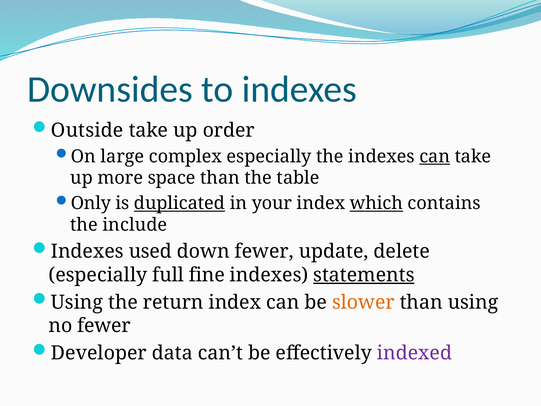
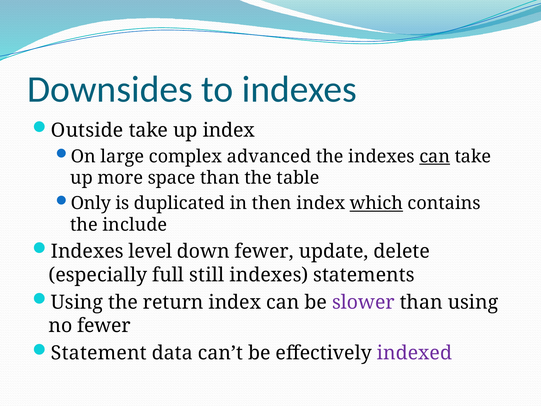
up order: order -> index (229, 130)
complex especially: especially -> advanced (269, 156)
duplicated underline: present -> none (179, 203)
your: your -> then (272, 203)
used: used -> level (150, 251)
fine: fine -> still (207, 275)
statements underline: present -> none (364, 275)
slower colour: orange -> purple (363, 302)
Developer: Developer -> Statement (99, 353)
